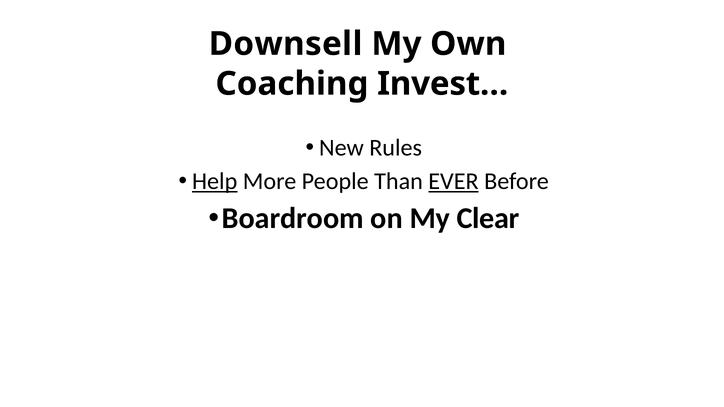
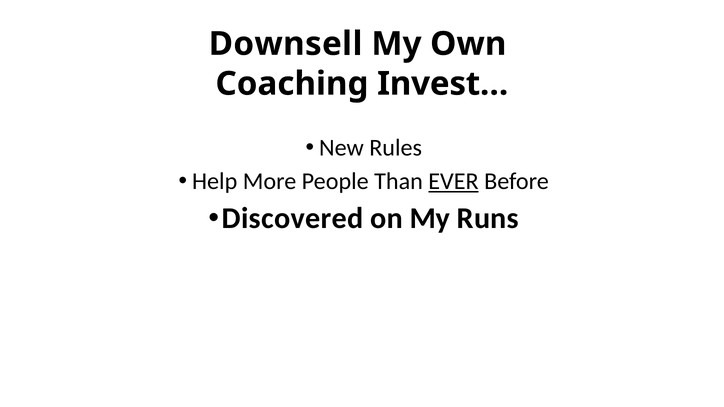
Help underline: present -> none (215, 182)
Boardroom: Boardroom -> Discovered (293, 218)
Clear: Clear -> Runs (488, 218)
